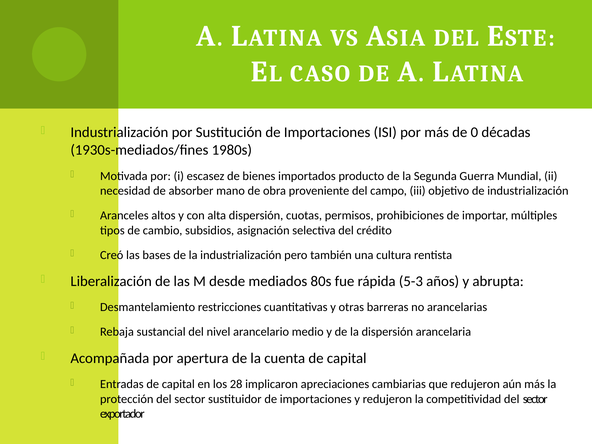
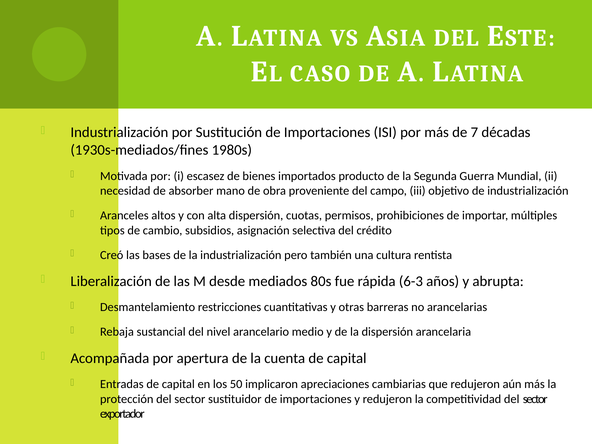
0: 0 -> 7 (474, 132)
5-3: 5-3 -> 6-3 (411, 281)
28: 28 -> 50 (236, 384)
